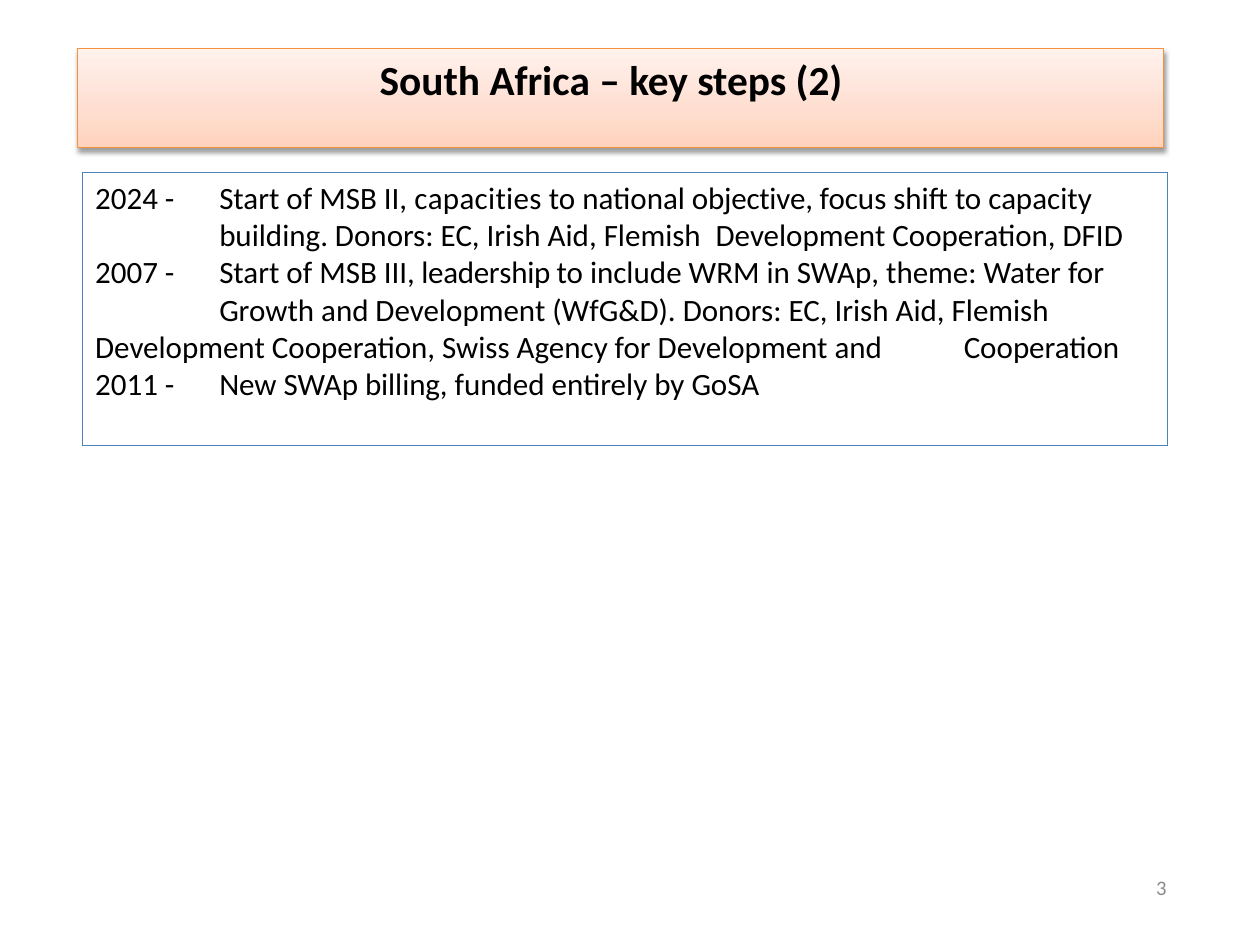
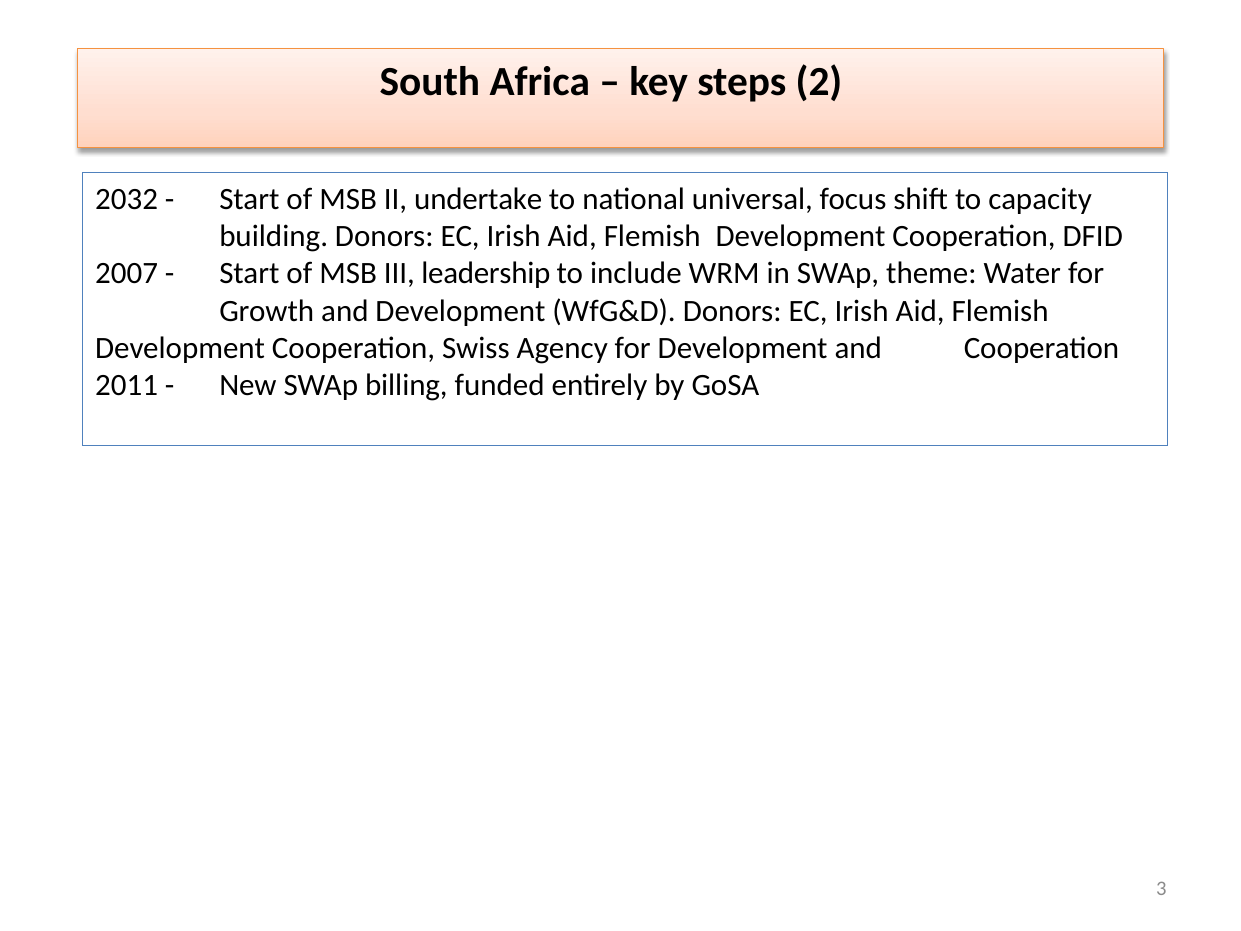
2024: 2024 -> 2032 (127, 199)
capacities: capacities -> undertake (478, 199)
objective: objective -> universal (752, 199)
